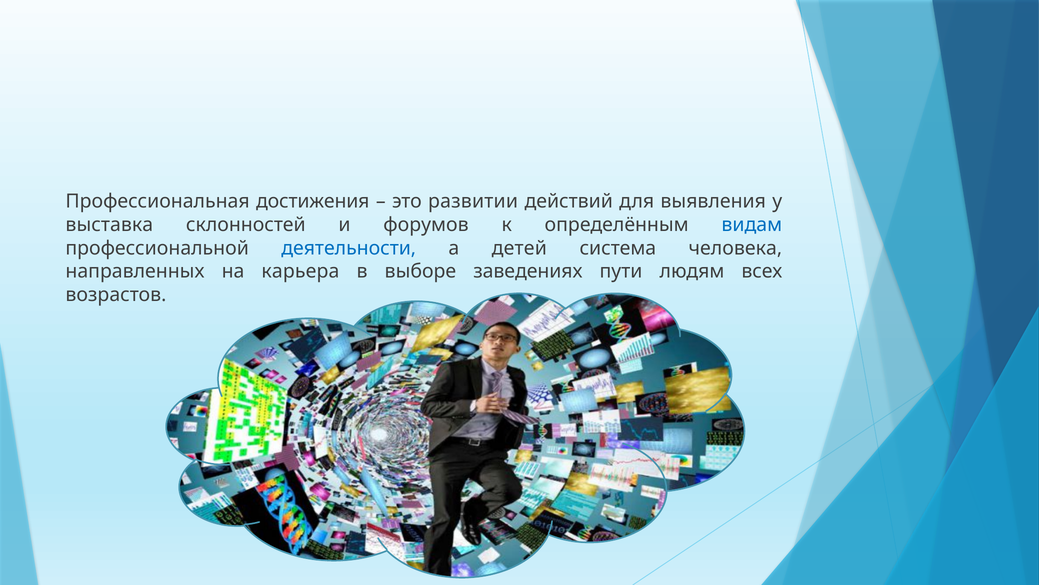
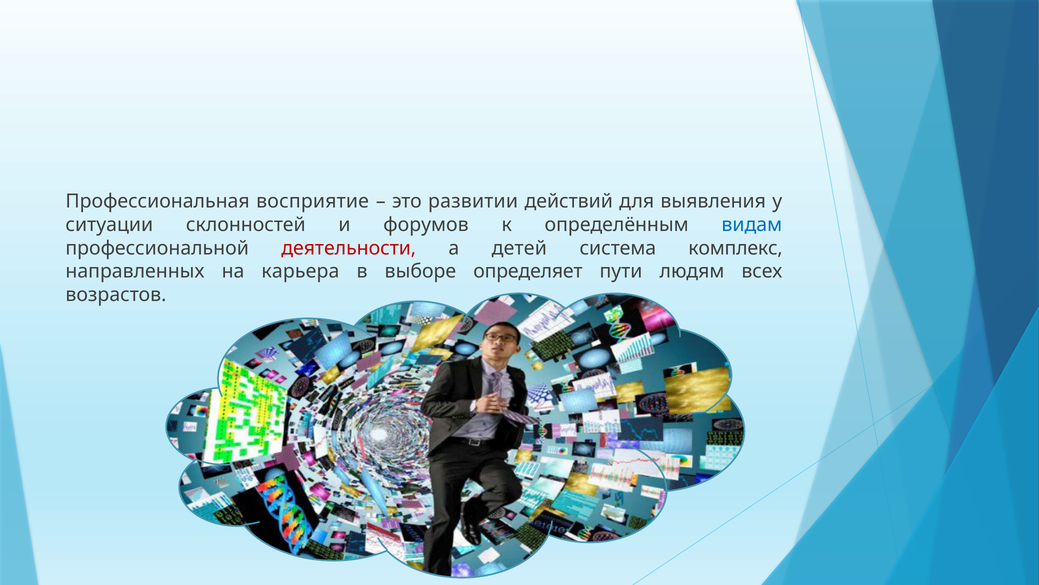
достижения: достижения -> восприятие (313, 201)
выставка: выставка -> ситуации (109, 224)
деятельности colour: blue -> red (349, 248)
человека: человека -> комплекс (735, 248)
заведениях: заведениях -> определяет (528, 271)
